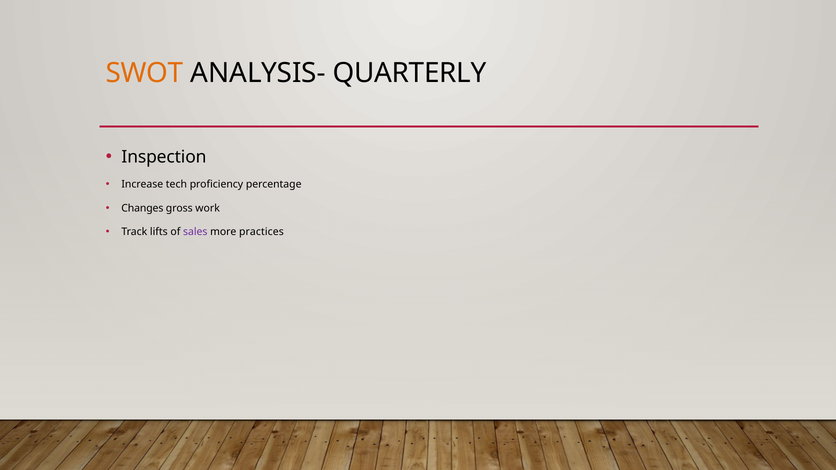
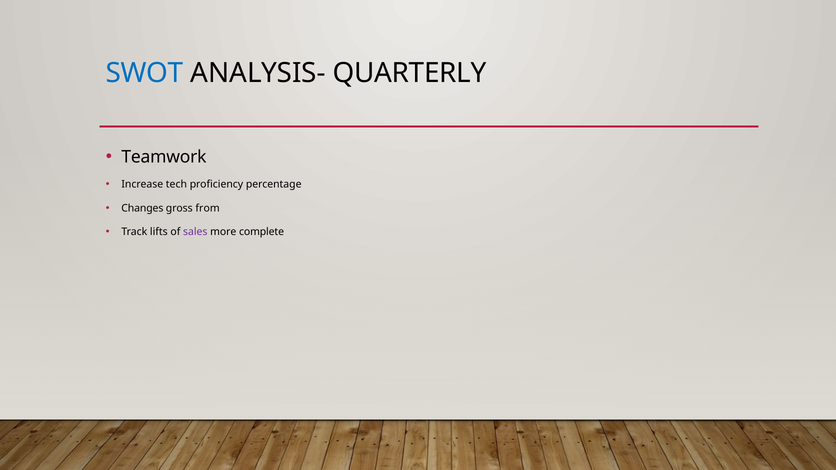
SWOT colour: orange -> blue (145, 73)
Inspection: Inspection -> Teamwork (164, 157)
work: work -> from (208, 208)
practices: practices -> complete (262, 232)
